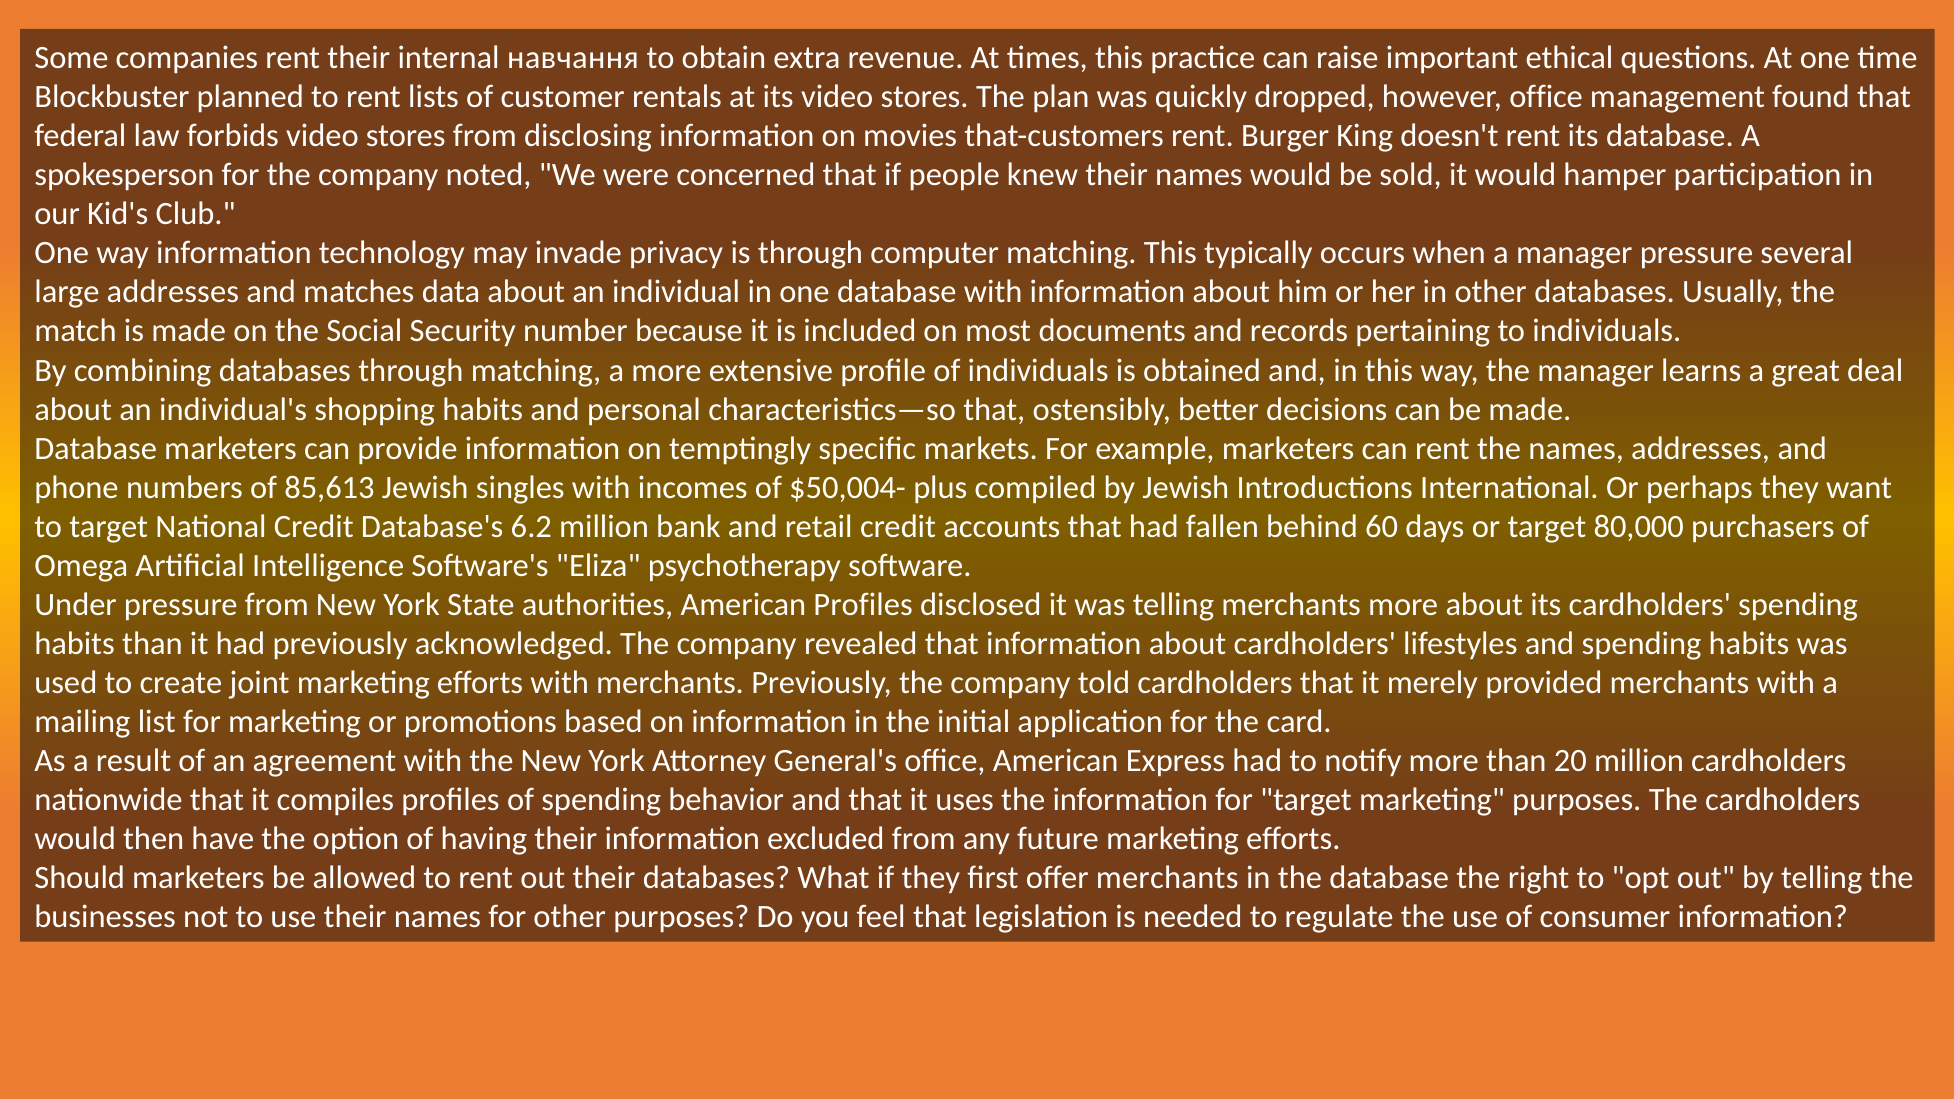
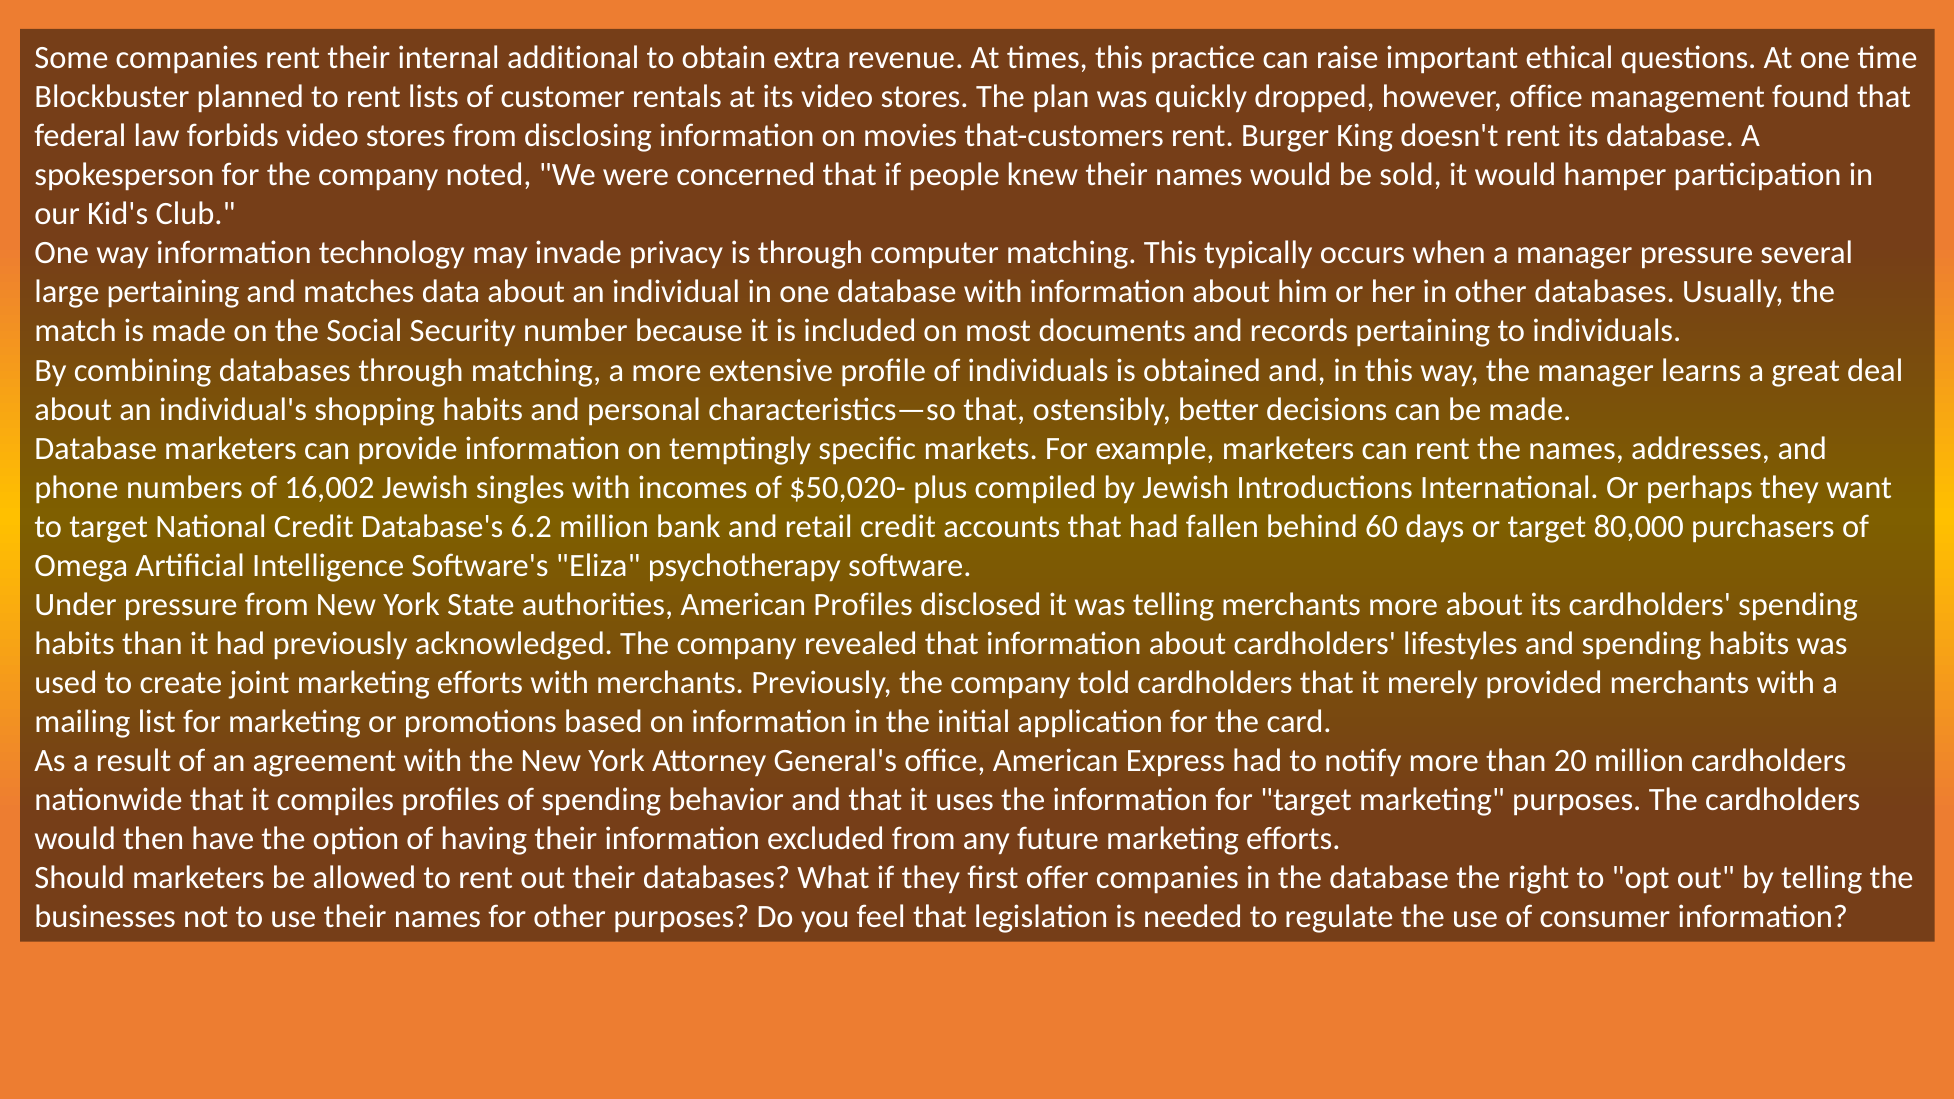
навчання: навчання -> additional (573, 58)
large addresses: addresses -> pertaining (173, 292)
85,613: 85,613 -> 16,002 (329, 488)
$50,004-: $50,004- -> $50,020- (848, 488)
offer merchants: merchants -> companies (1167, 878)
